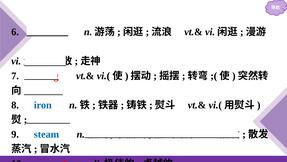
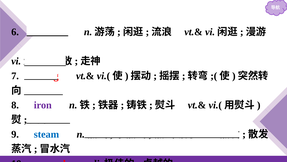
iron colour: blue -> purple (43, 105)
